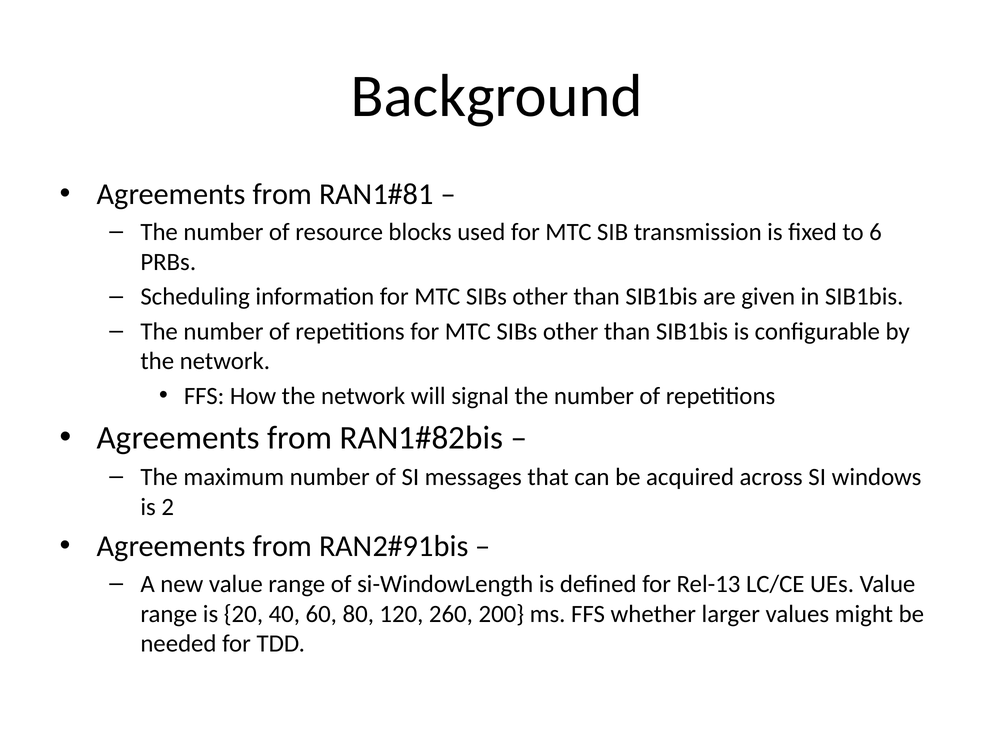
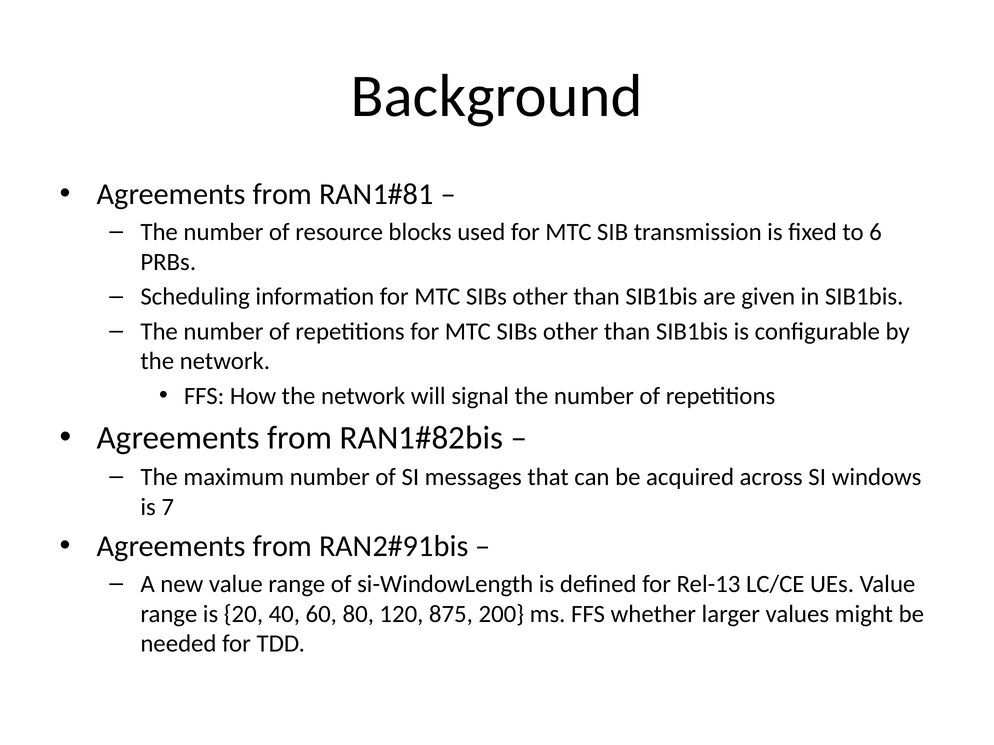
2: 2 -> 7 (168, 507)
260: 260 -> 875 (451, 614)
